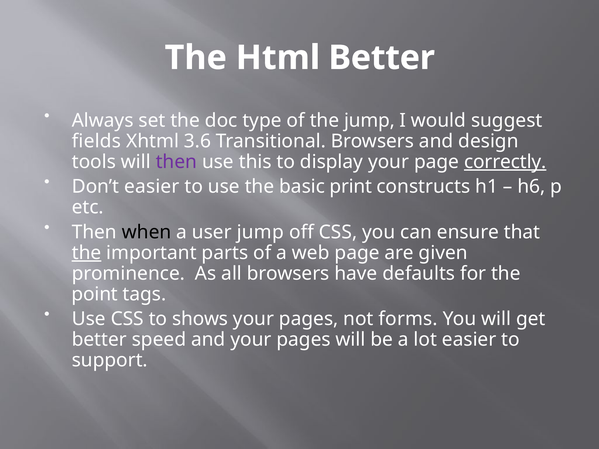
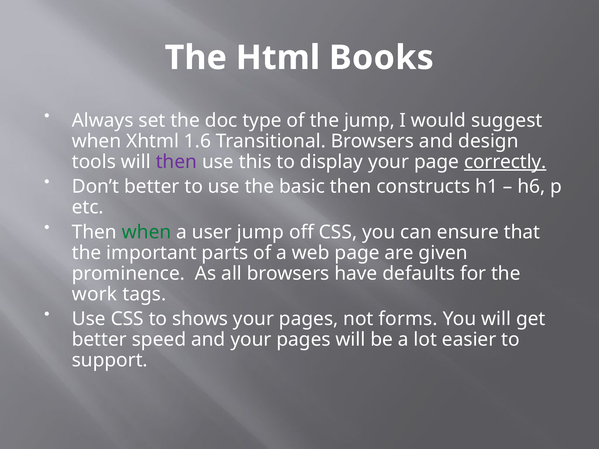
Html Better: Better -> Books (381, 58)
fields: fields -> when (97, 141)
3.6: 3.6 -> 1.6 (197, 141)
Don’t easier: easier -> better (152, 187)
basic print: print -> then (351, 187)
when colour: black -> green (147, 232)
the underline: present -> none (87, 253)
point: point -> work (95, 294)
